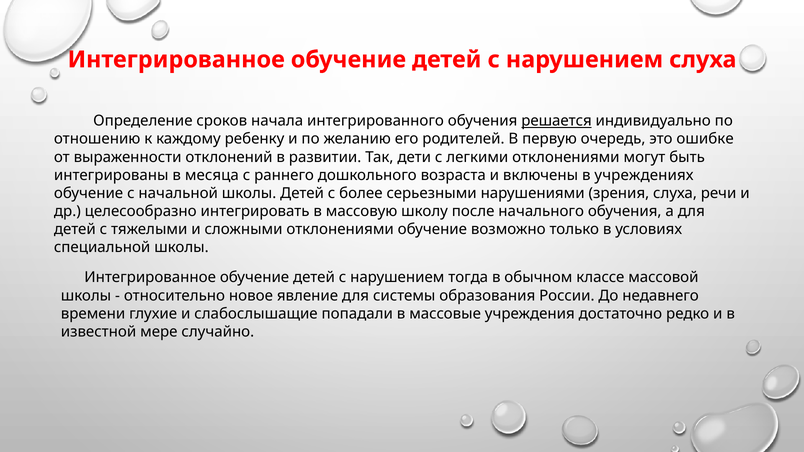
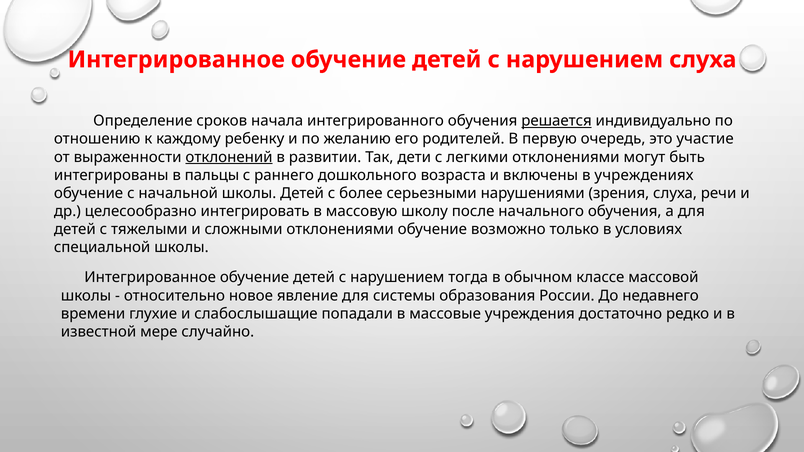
ошибке: ошибке -> участие (705, 139)
отклонений underline: none -> present (229, 157)
месяца: месяца -> пальцы (212, 175)
